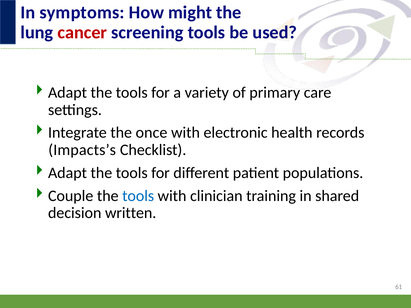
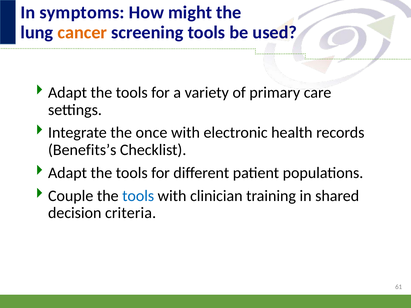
cancer colour: red -> orange (82, 32)
Impacts’s: Impacts’s -> Benefits’s (82, 150)
written: written -> criteria (131, 213)
